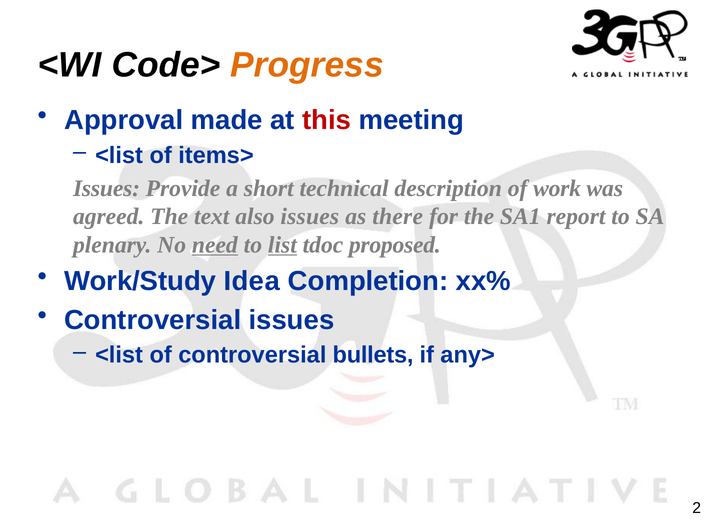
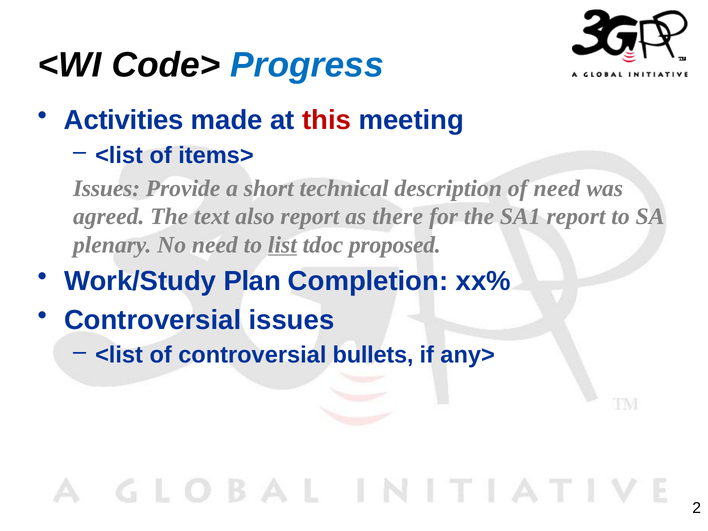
Progress colour: orange -> blue (307, 65)
Approval: Approval -> Activities (124, 120)
of work: work -> need (557, 188)
also issues: issues -> report (310, 217)
need underline: present -> none (215, 245)
Idea: Idea -> Plan (252, 281)
